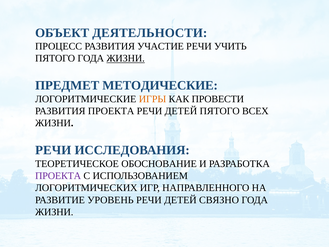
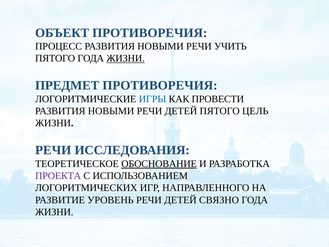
ОБЪЕКТ ДЕЯТЕЛЬНОСТИ: ДЕЯТЕЛЬНОСТИ -> ПРОТИВОРЕЧИЯ (150, 33)
ПРОЦЕСС РАЗВИТИЯ УЧАСТИЕ: УЧАСТИЕ -> НОВЫМИ (160, 46)
ПРЕДМЕТ МЕТОДИЧЕСКИЕ: МЕТОДИЧЕСКИЕ -> ПРОТИВОРЕЧИЯ (160, 85)
ИГРЫ colour: orange -> blue (153, 99)
ПРОЕКТА: ПРОЕКТА -> НОВЫМИ (111, 111)
ВСЕХ: ВСЕХ -> ЦЕЛЬ (255, 111)
ОБОСНОВАНИЕ underline: none -> present (159, 164)
